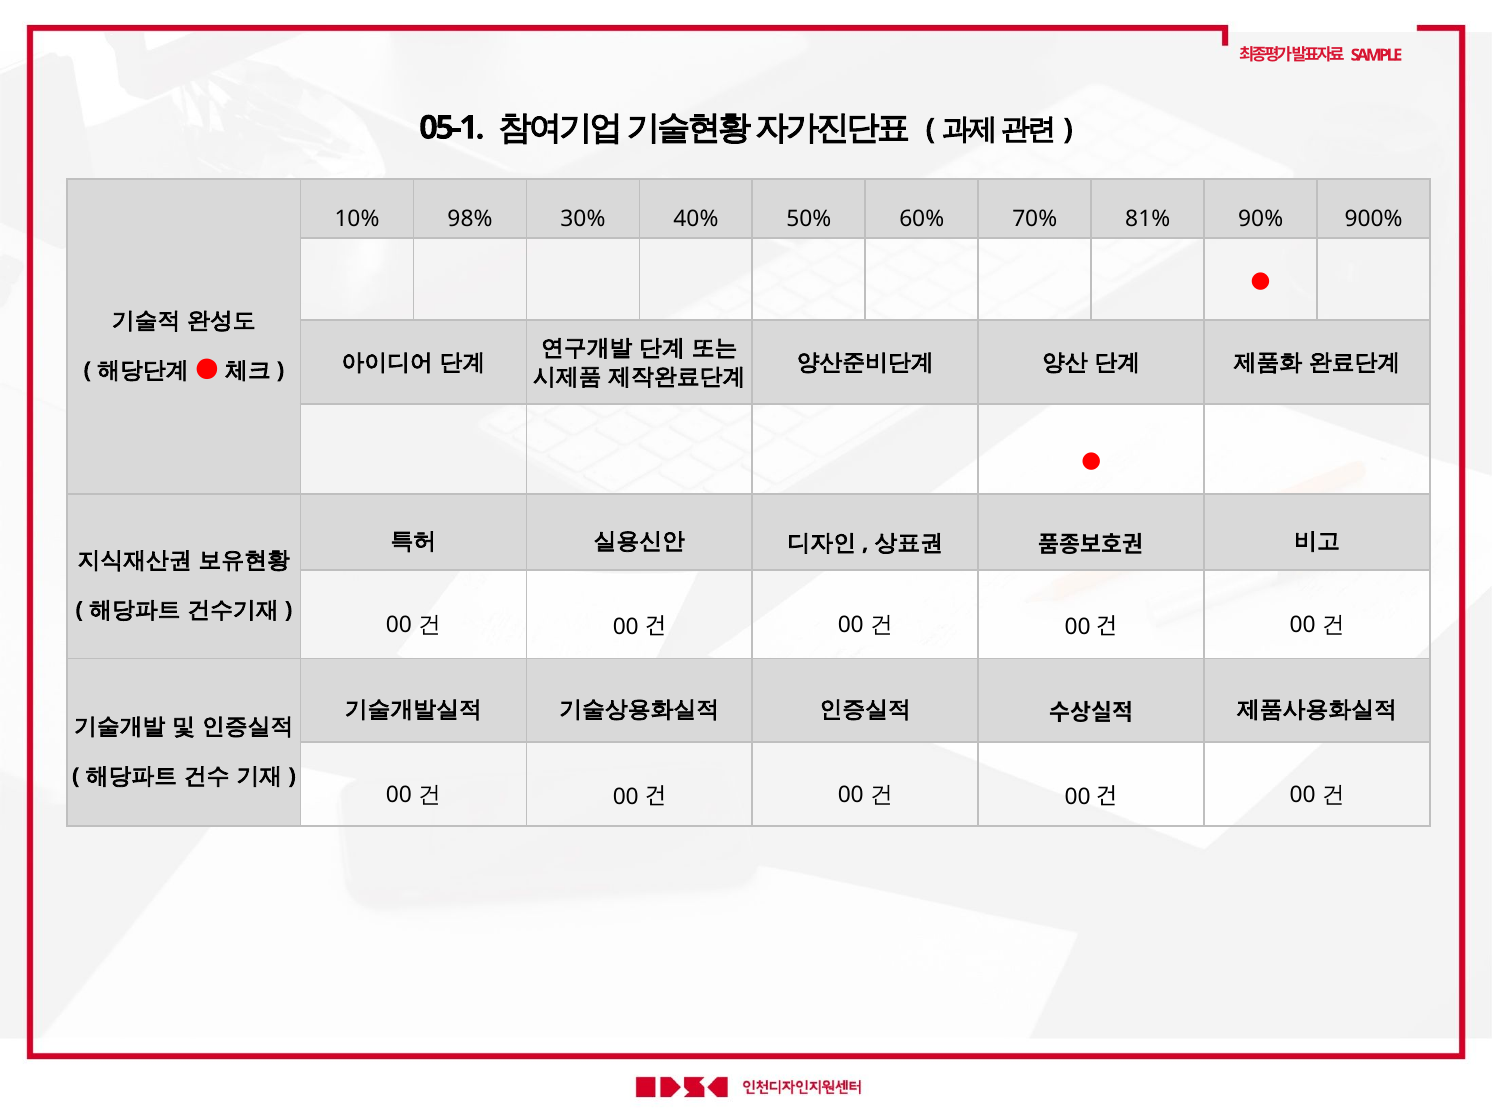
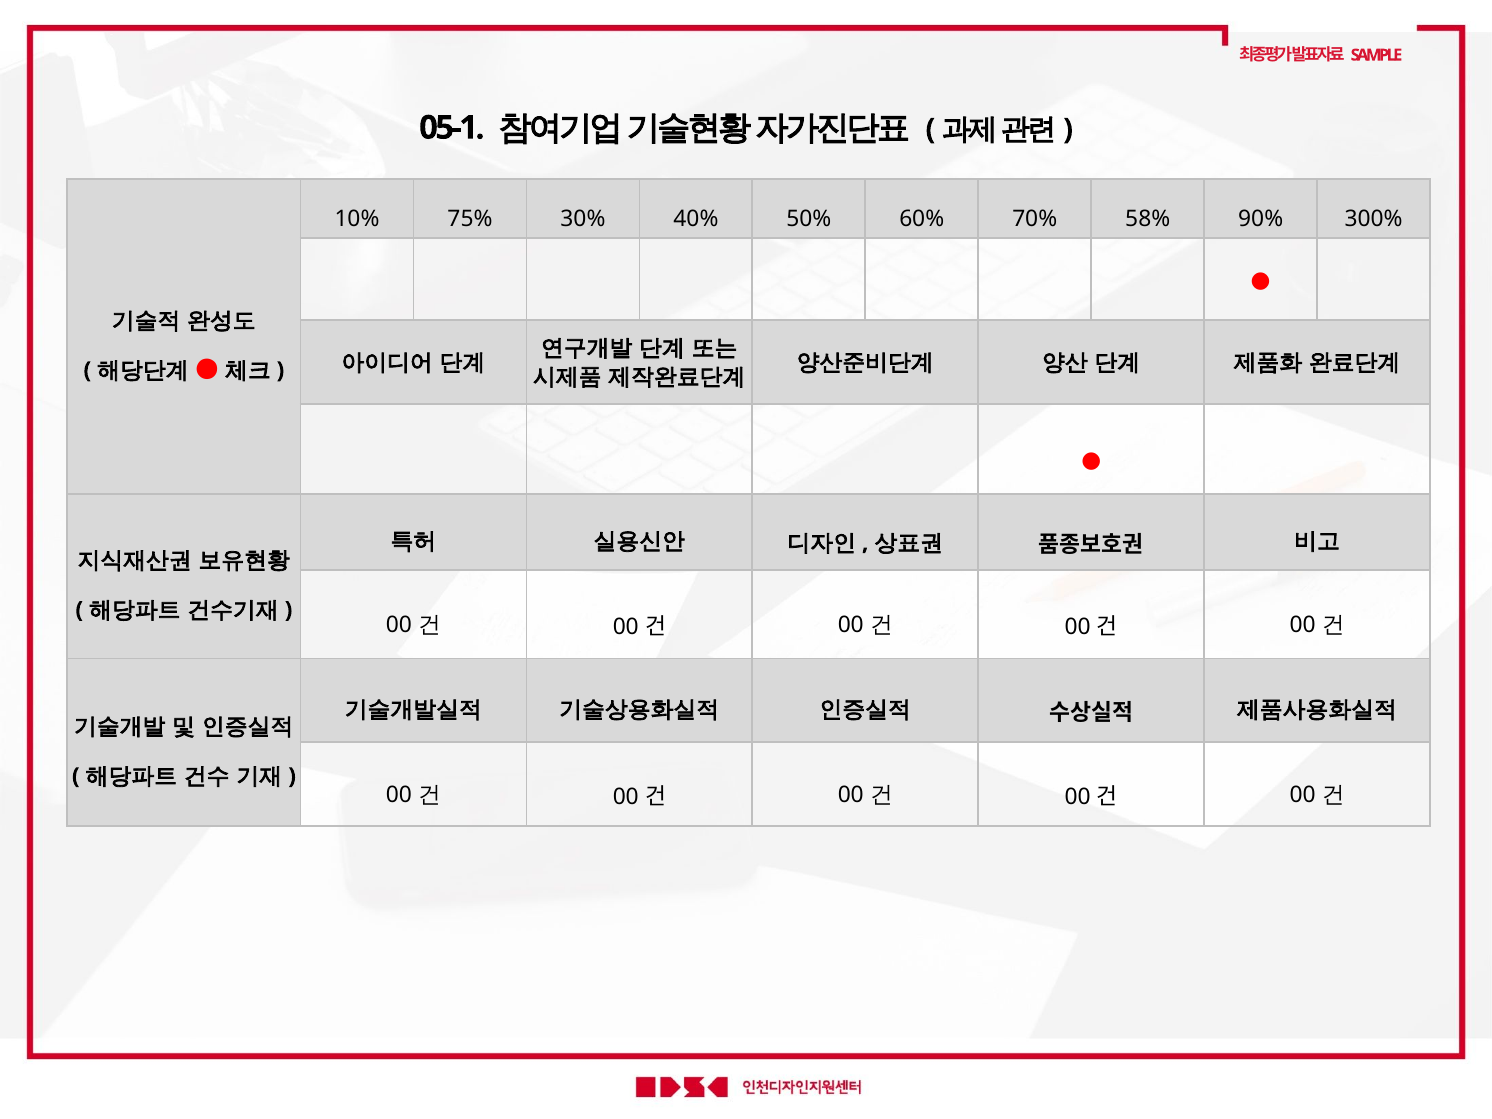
98%: 98% -> 75% (470, 219)
81%: 81% -> 58% (1148, 219)
900%: 900% -> 300% (1374, 219)
